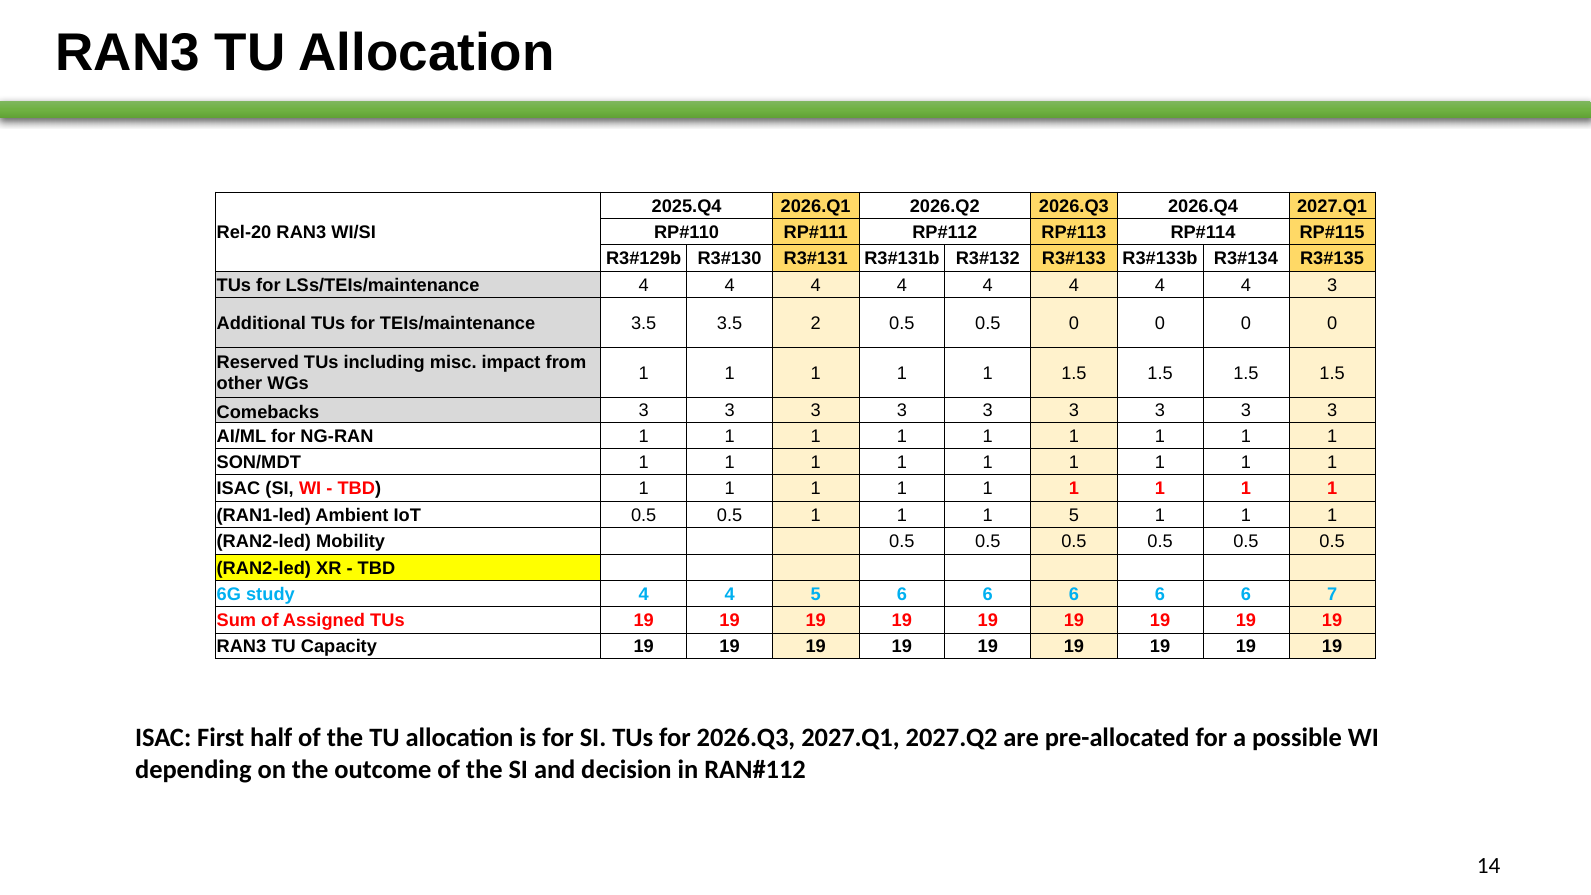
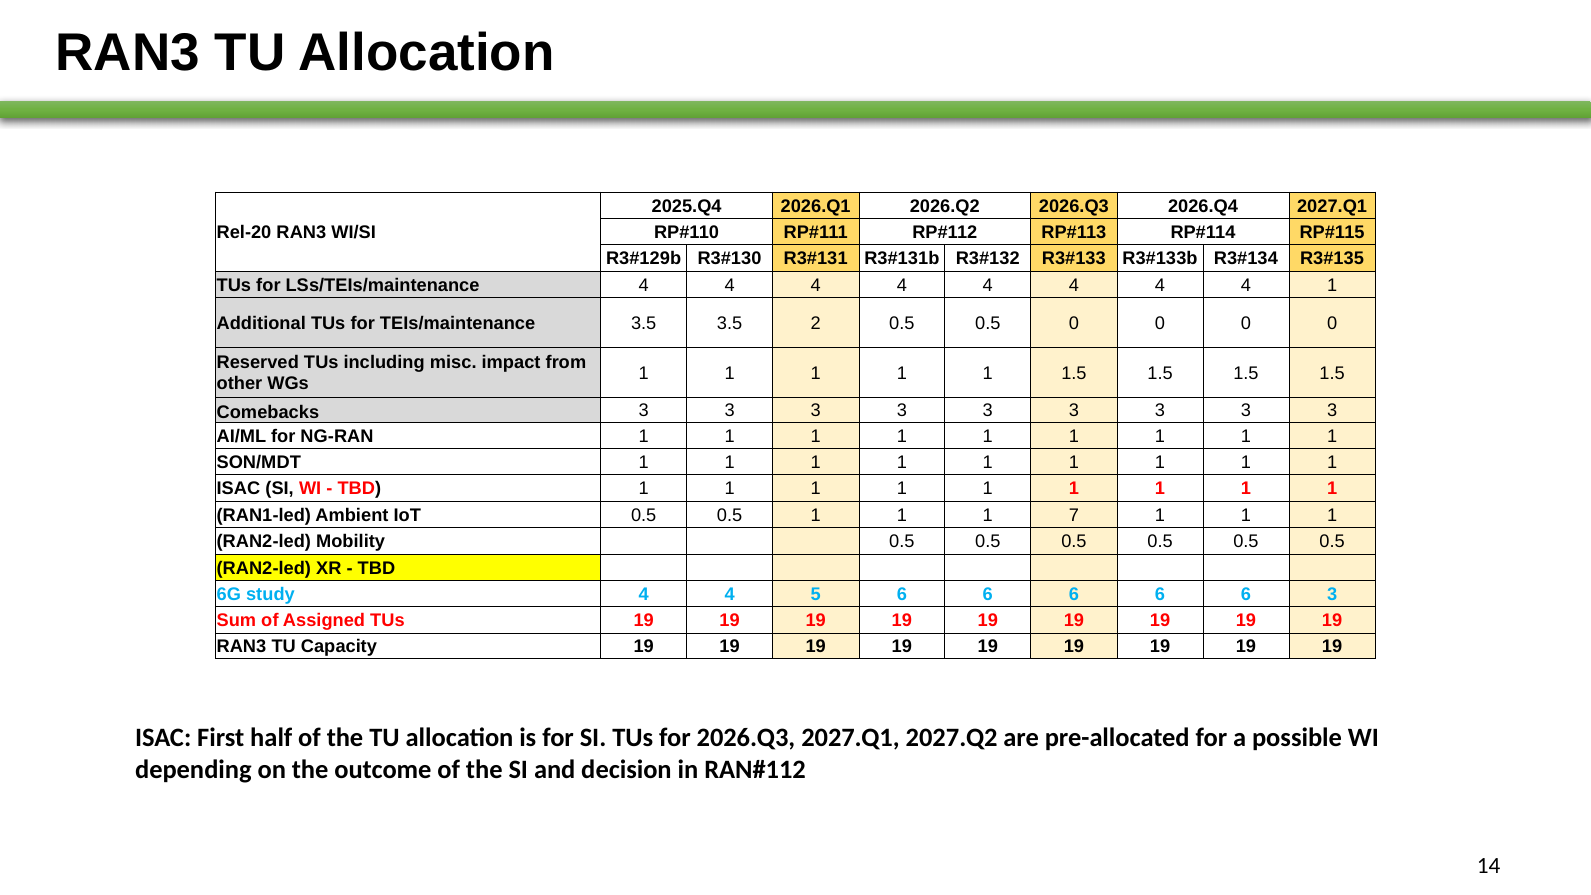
4 3: 3 -> 1 (1332, 285)
1 5: 5 -> 7 (1074, 515)
6 7: 7 -> 3 (1332, 594)
